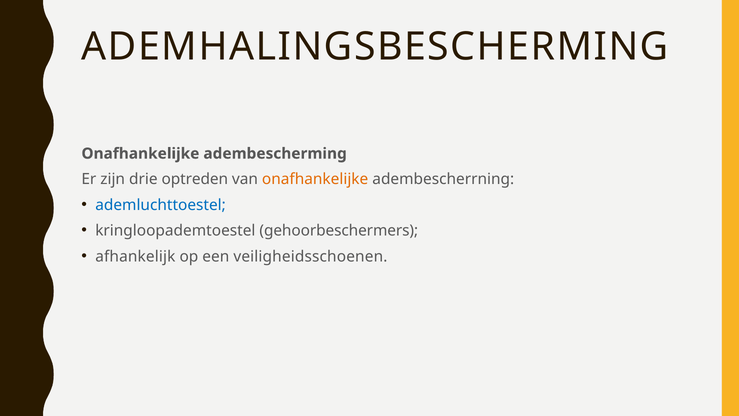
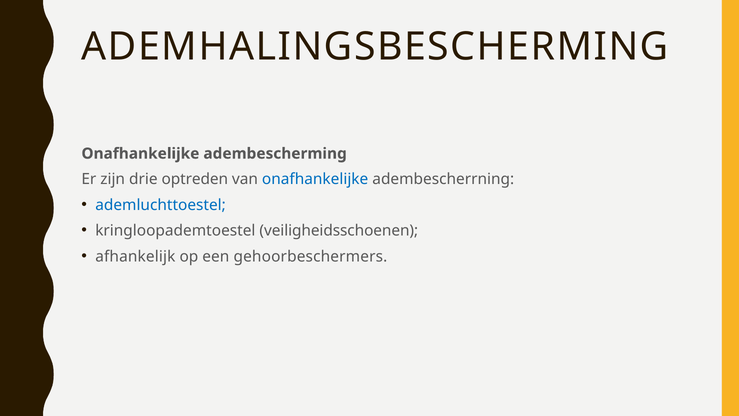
onafhankelijke colour: orange -> blue (315, 179)
gehoorbeschermers: gehoorbeschermers -> veiligheidsschoenen (339, 231)
veiligheidsschoenen: veiligheidsschoenen -> gehoorbeschermers (310, 256)
